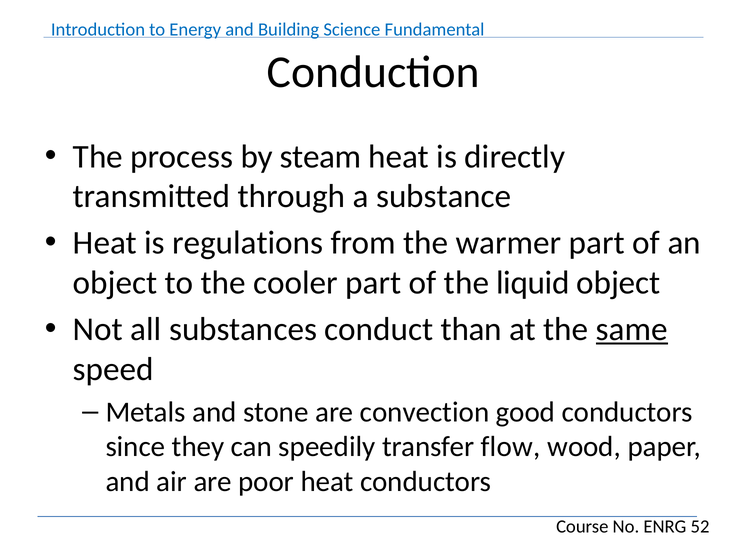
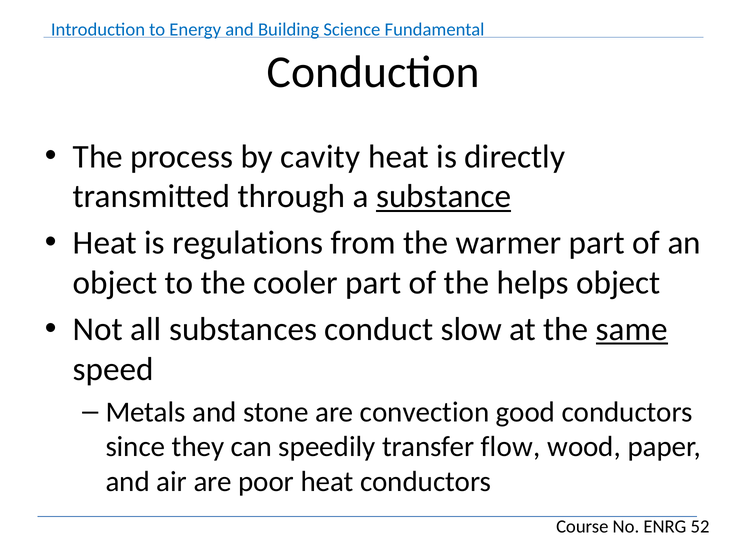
steam: steam -> cavity (320, 157)
substance underline: none -> present (444, 197)
liquid: liquid -> helps (533, 283)
than: than -> slow (471, 330)
